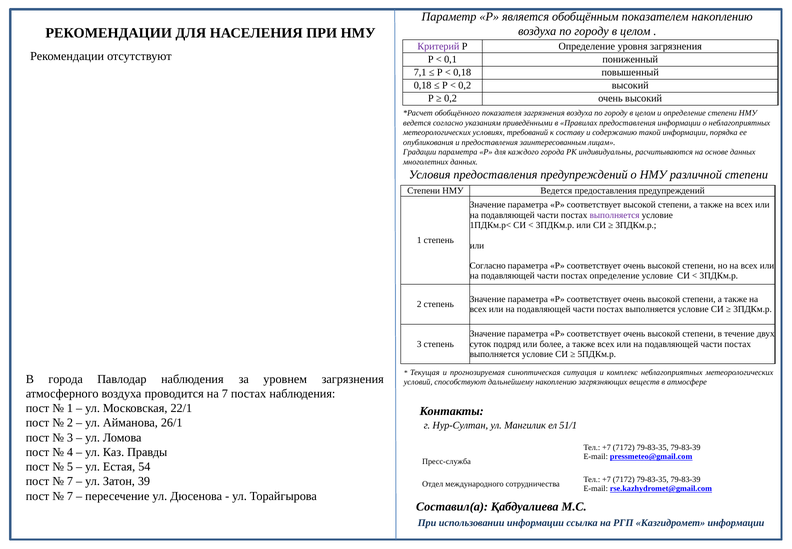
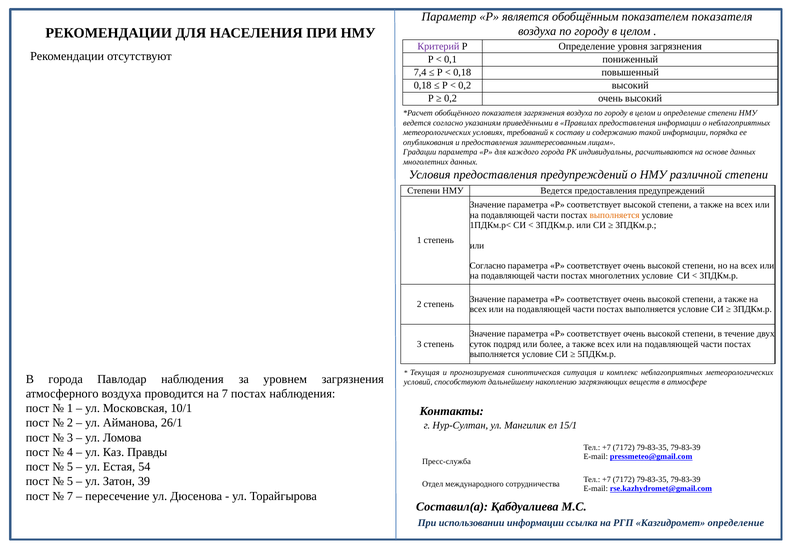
показателем накоплению: накоплению -> показателя (722, 17)
7,1: 7,1 -> 7,4 (420, 72)
выполняется colour: purple -> orange (615, 215)
постах определение: определение -> многолетних (615, 276)
22/1: 22/1 -> 10/1 (181, 408)
51/1: 51/1 -> 15/1 (568, 425)
7: 7 -> 5 (70, 481)
Казгидромет информации: информации -> определение (736, 522)
